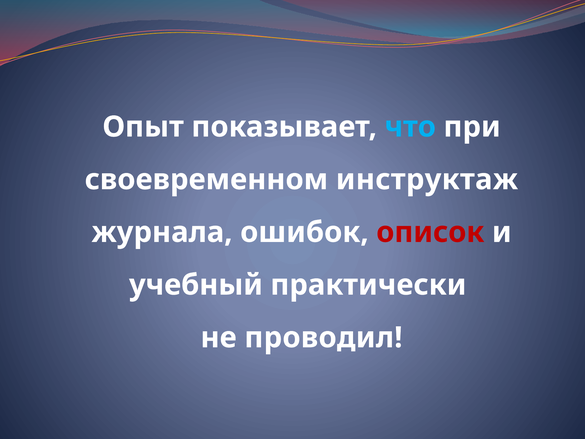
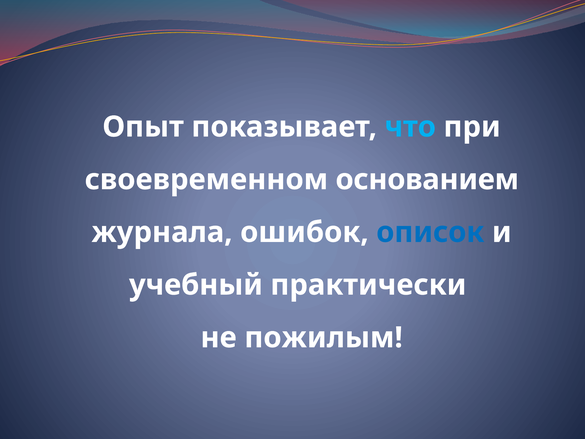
инструктаж: инструктаж -> основанием (427, 179)
описок colour: red -> blue (430, 232)
проводил: проводил -> пожилым (324, 337)
